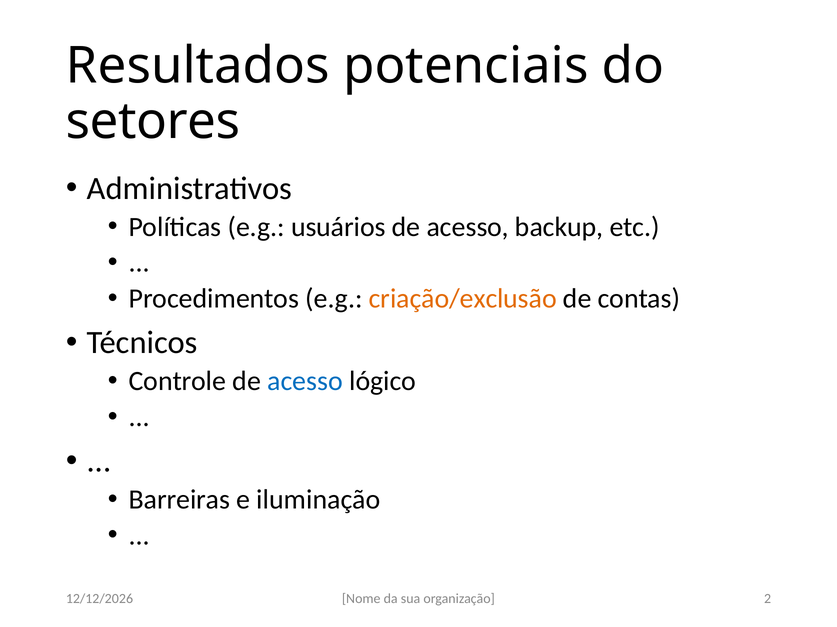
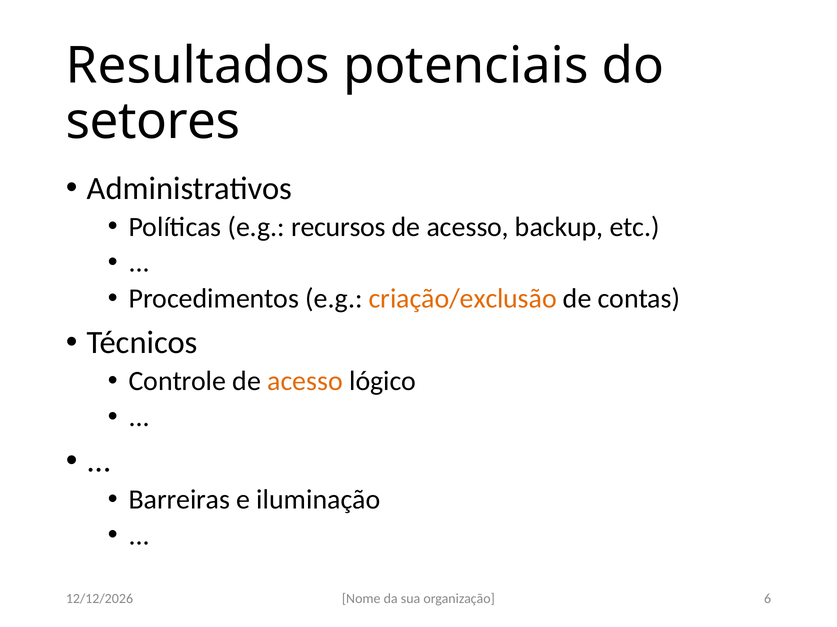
usuários: usuários -> recursos (338, 227)
acesso colour: blue -> orange (305, 382)
2: 2 -> 6 (768, 599)
